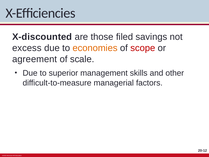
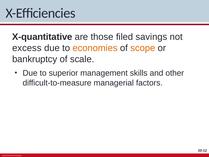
X-discounted: X-discounted -> X-quantitative (42, 37)
scope colour: red -> orange (143, 48)
agreement: agreement -> bankruptcy (35, 59)
